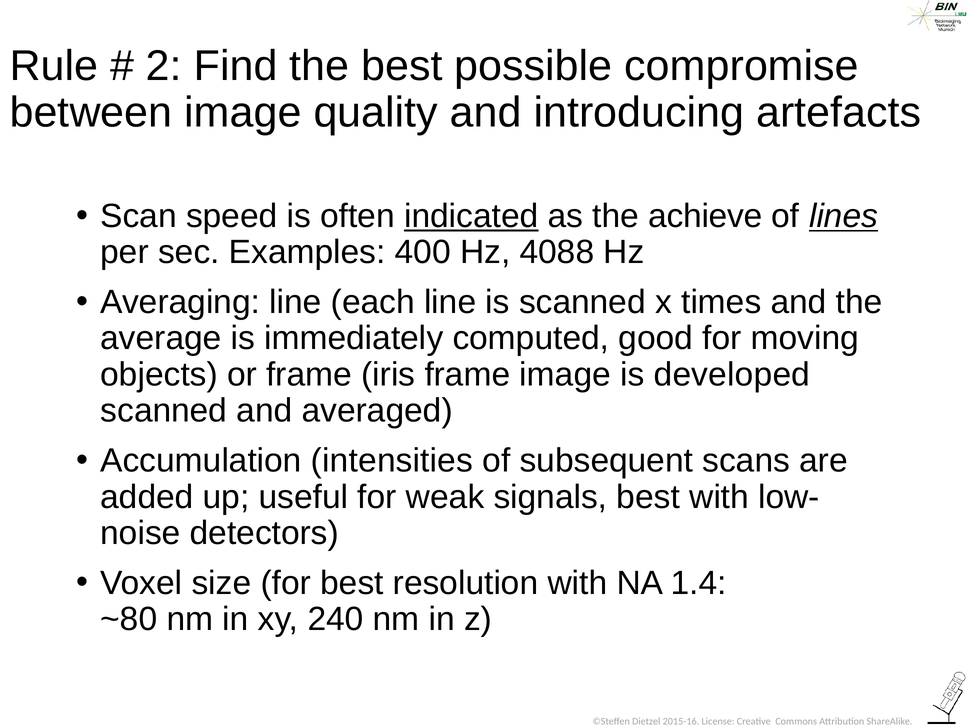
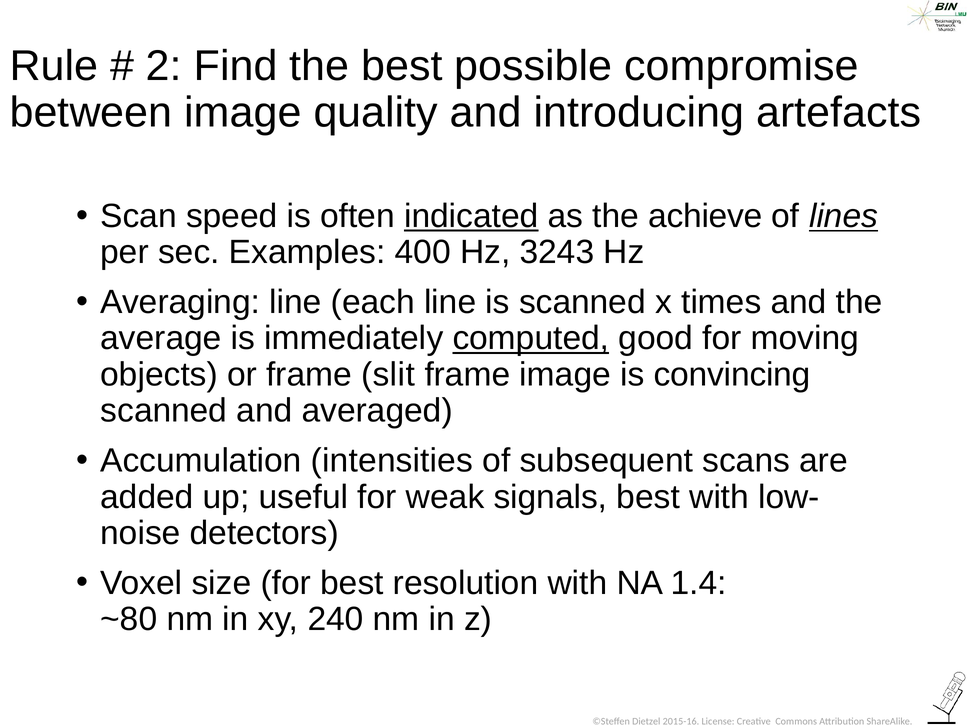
4088: 4088 -> 3243 (557, 252)
computed underline: none -> present (531, 338)
iris: iris -> slit (388, 375)
developed: developed -> convincing (732, 375)
